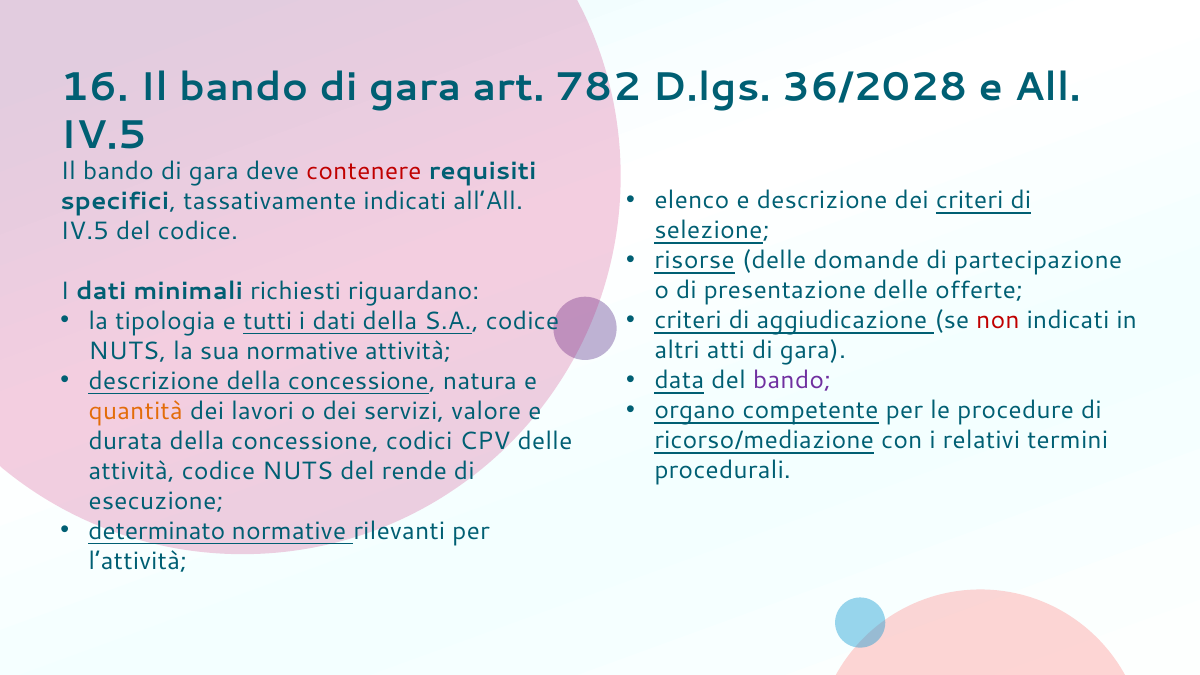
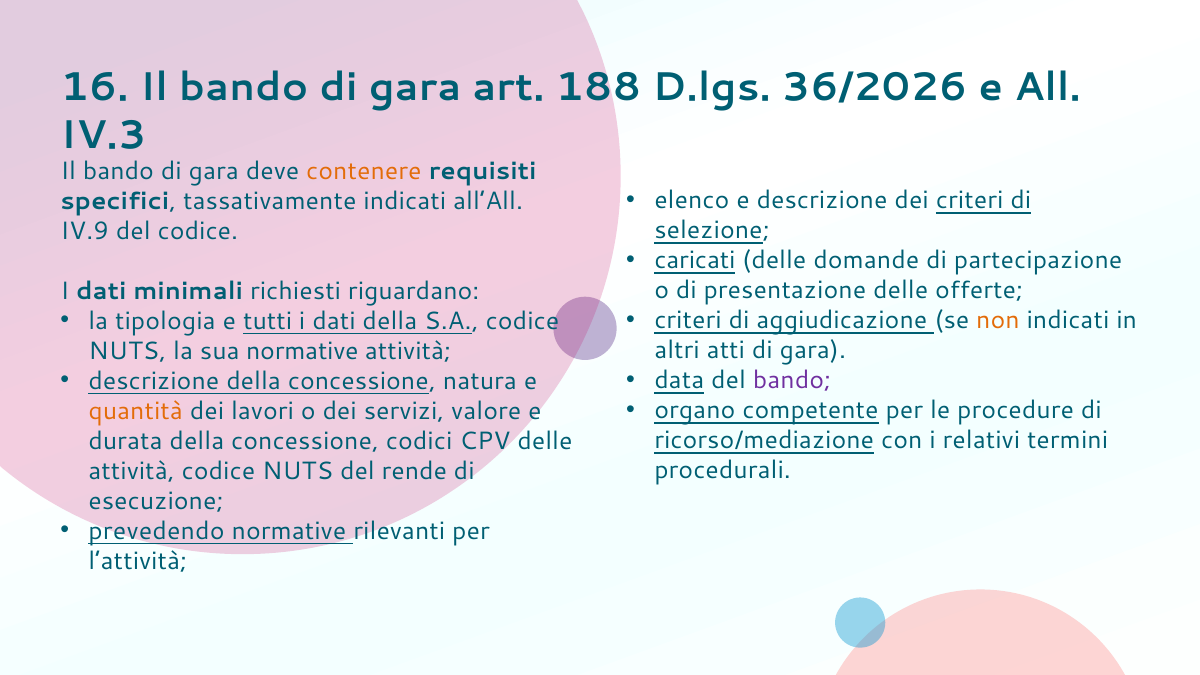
782: 782 -> 188 (598, 87)
36/2028: 36/2028 -> 36/2026 (875, 87)
IV.5: IV.5 -> IV.3 (103, 135)
contenere colour: red -> orange (364, 171)
IV.5: IV.5 -> IV.9 (85, 231)
risorse: risorse -> caricati (695, 260)
non colour: red -> orange (998, 320)
determinato: determinato -> prevedendo (157, 531)
